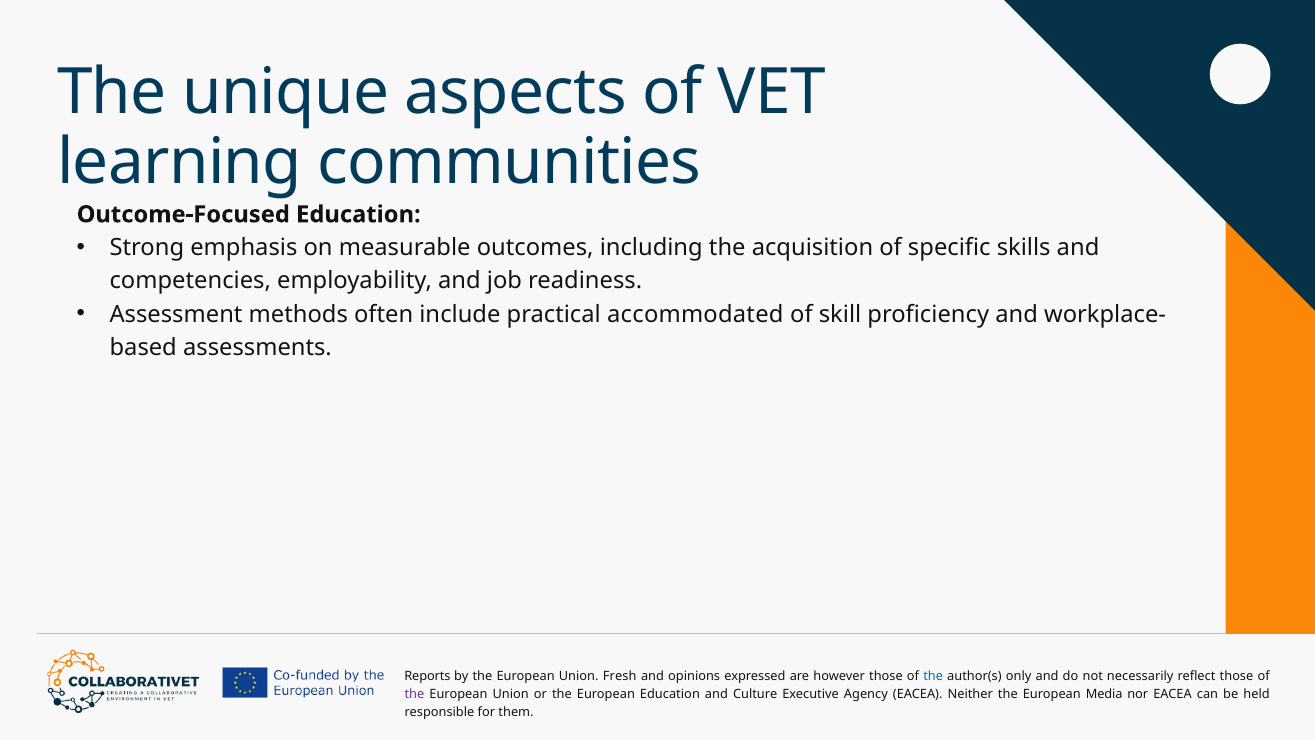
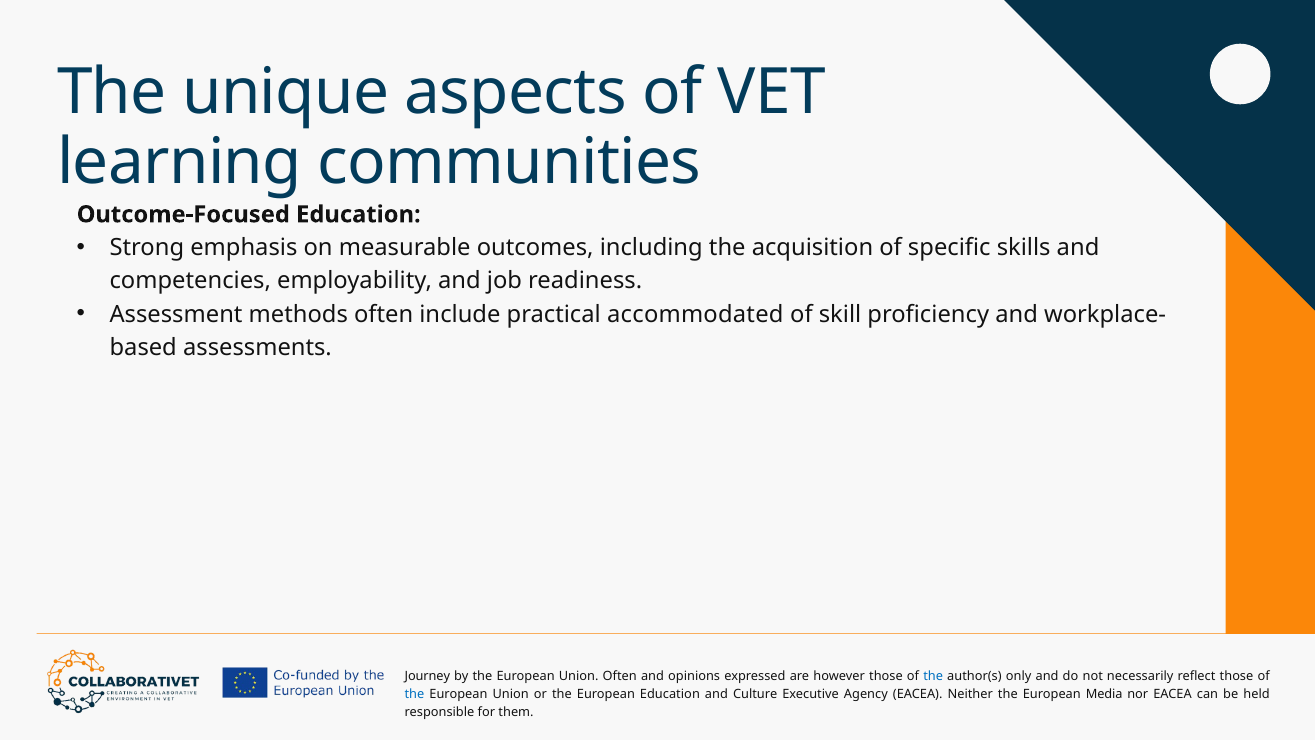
Reports: Reports -> Journey (427, 676)
Union Fresh: Fresh -> Often (620, 676)
the colour: purple -> blue (414, 694)
